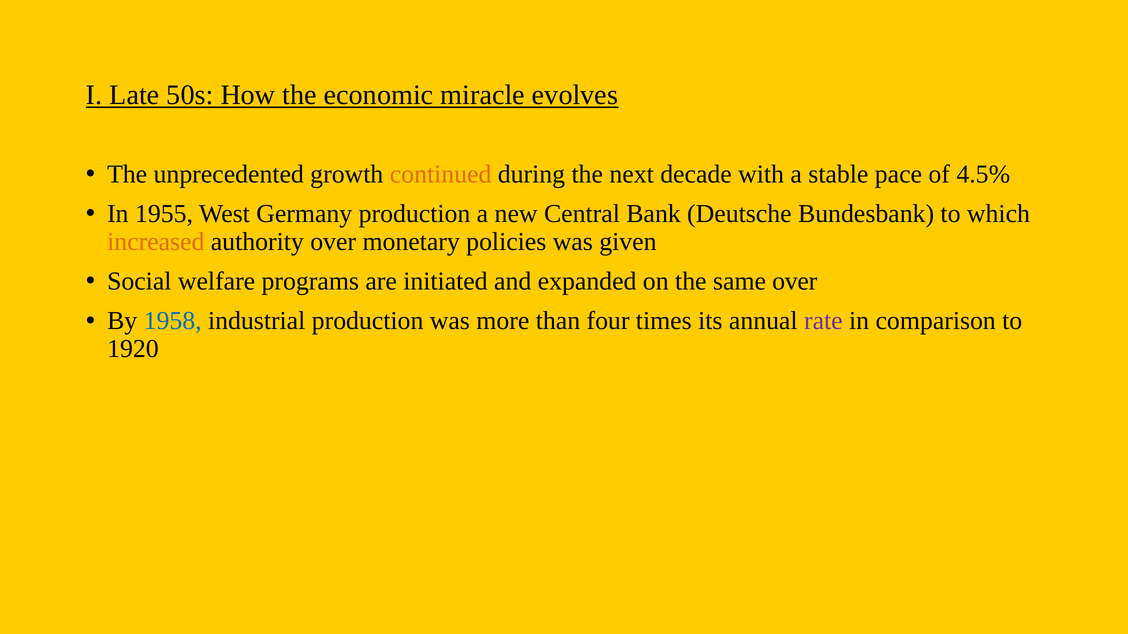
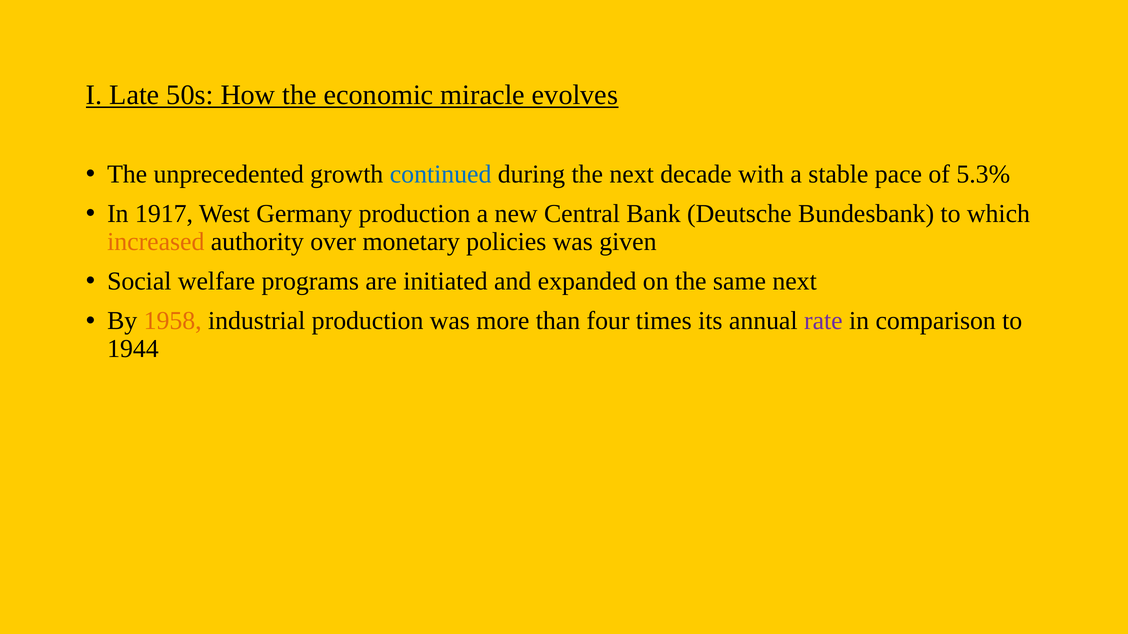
continued colour: orange -> blue (441, 174)
4.5%: 4.5% -> 5.3% (983, 174)
1955: 1955 -> 1917 (164, 214)
same over: over -> next (795, 282)
1958 colour: blue -> orange (173, 321)
1920: 1920 -> 1944 (133, 349)
